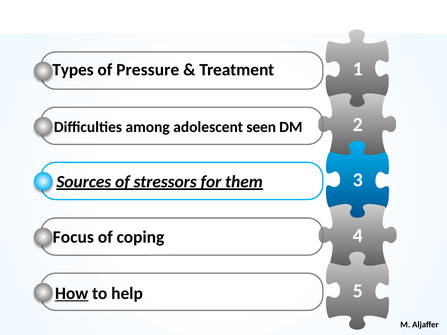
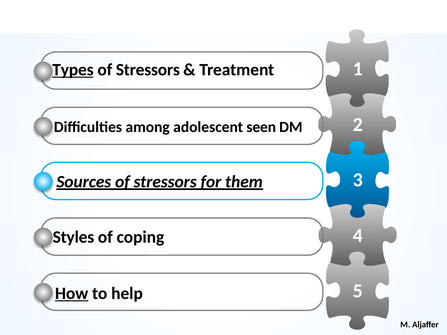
Types underline: none -> present (73, 70)
Pressure: Pressure -> Stressors (148, 70)
Focus: Focus -> Styles (73, 237)
